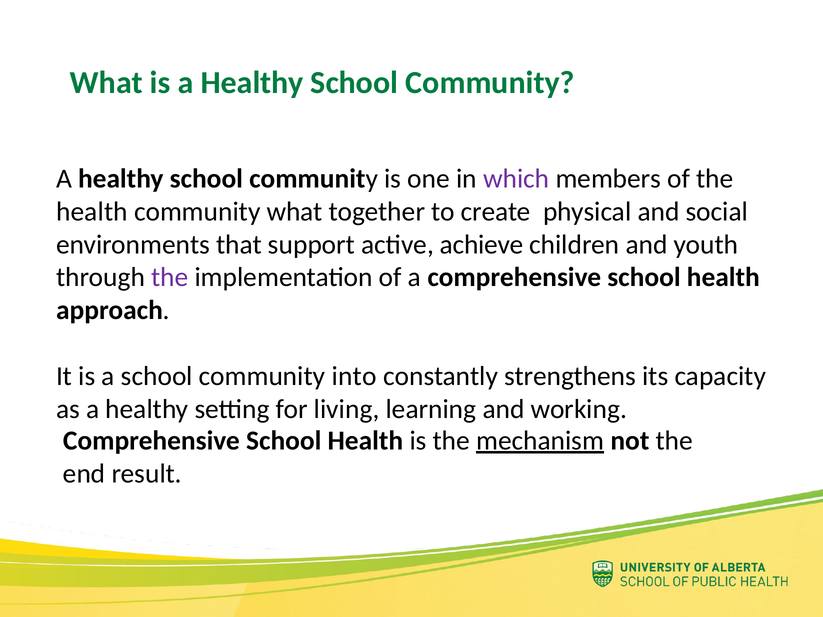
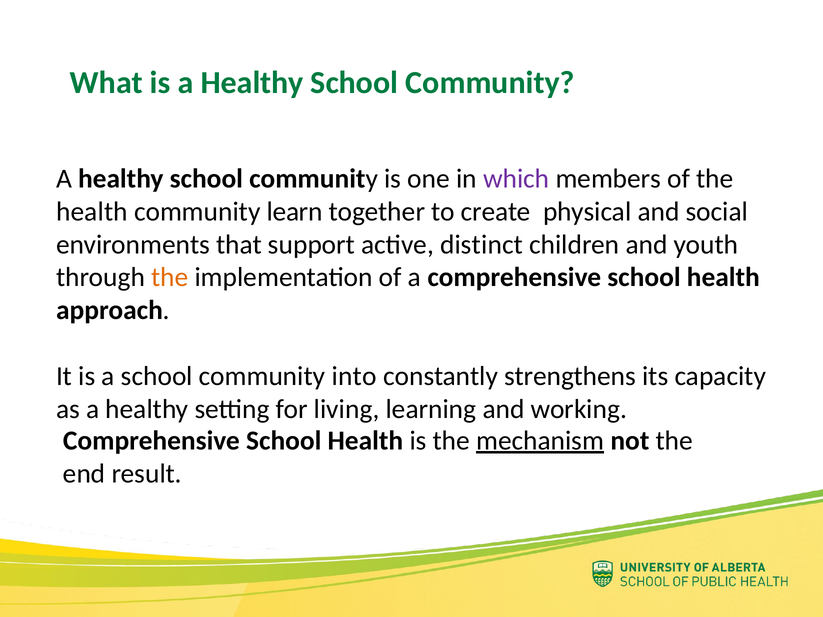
community what: what -> learn (295, 212)
achieve: achieve -> distinct (481, 245)
the colour: purple -> orange (170, 278)
